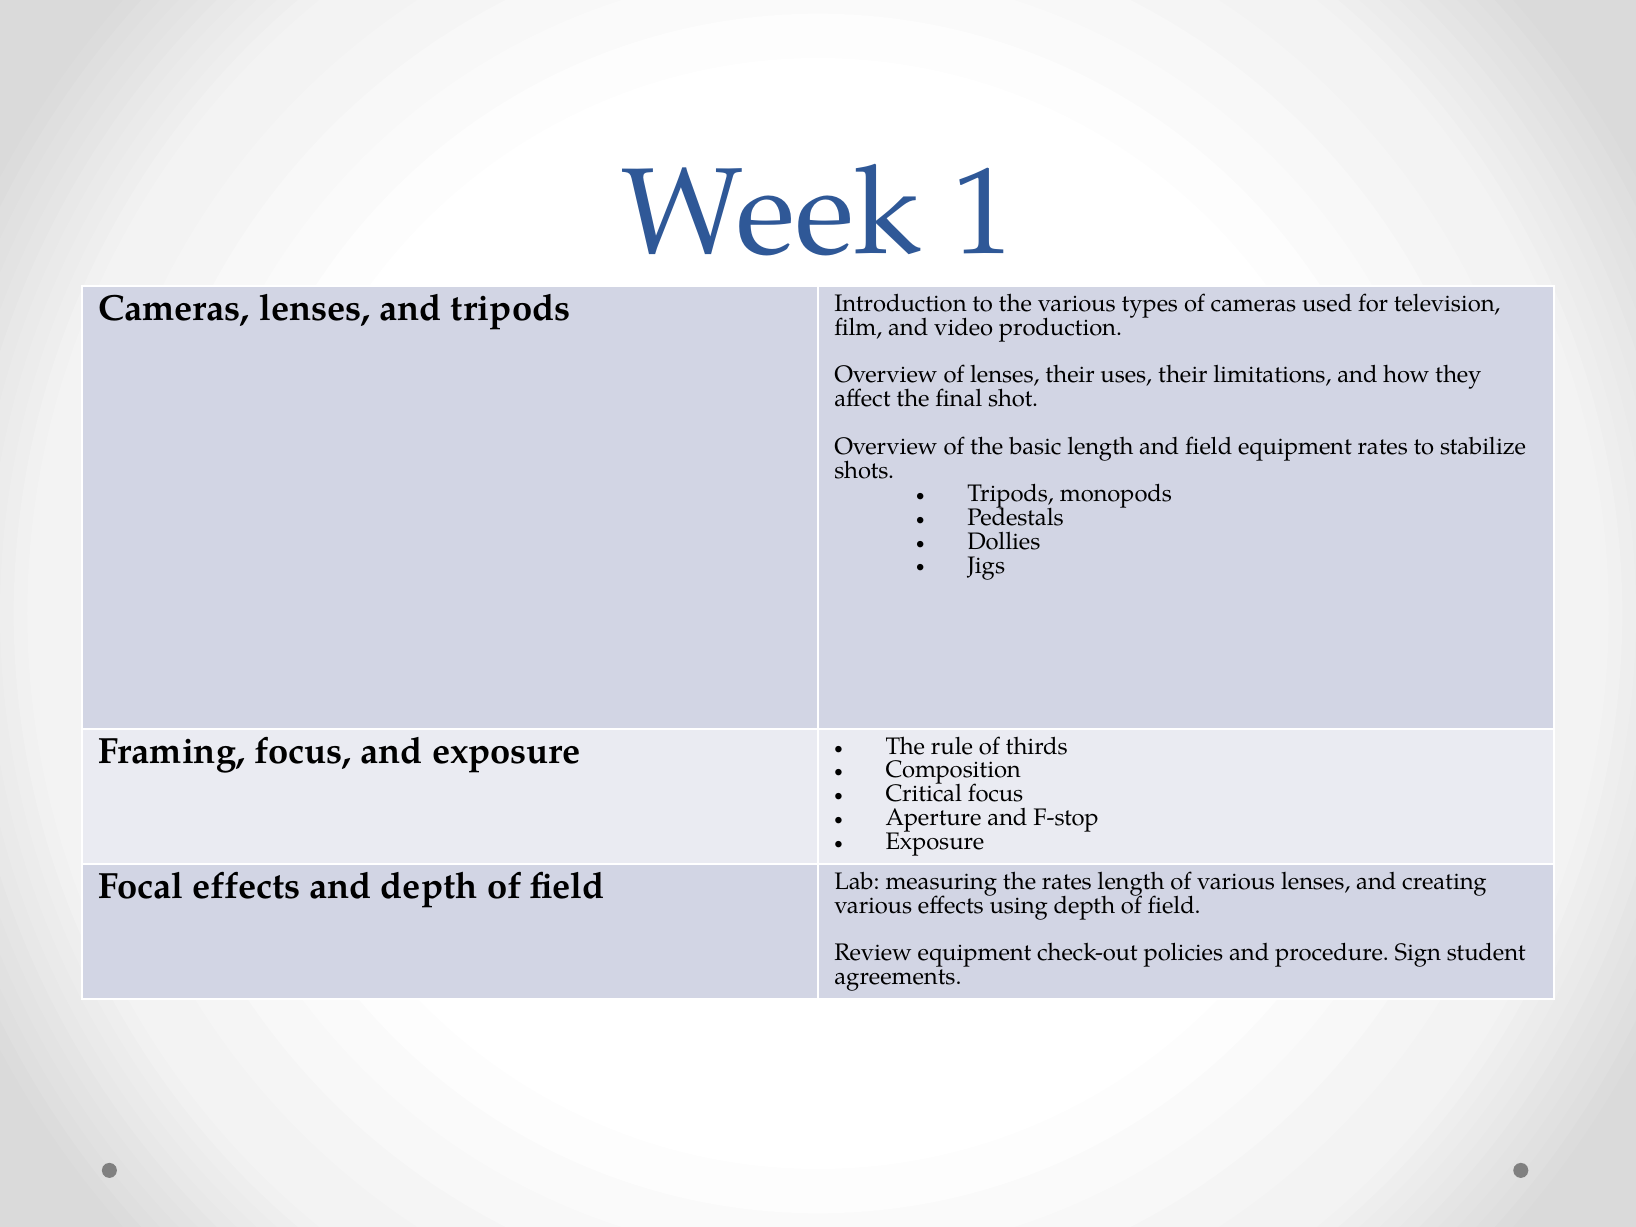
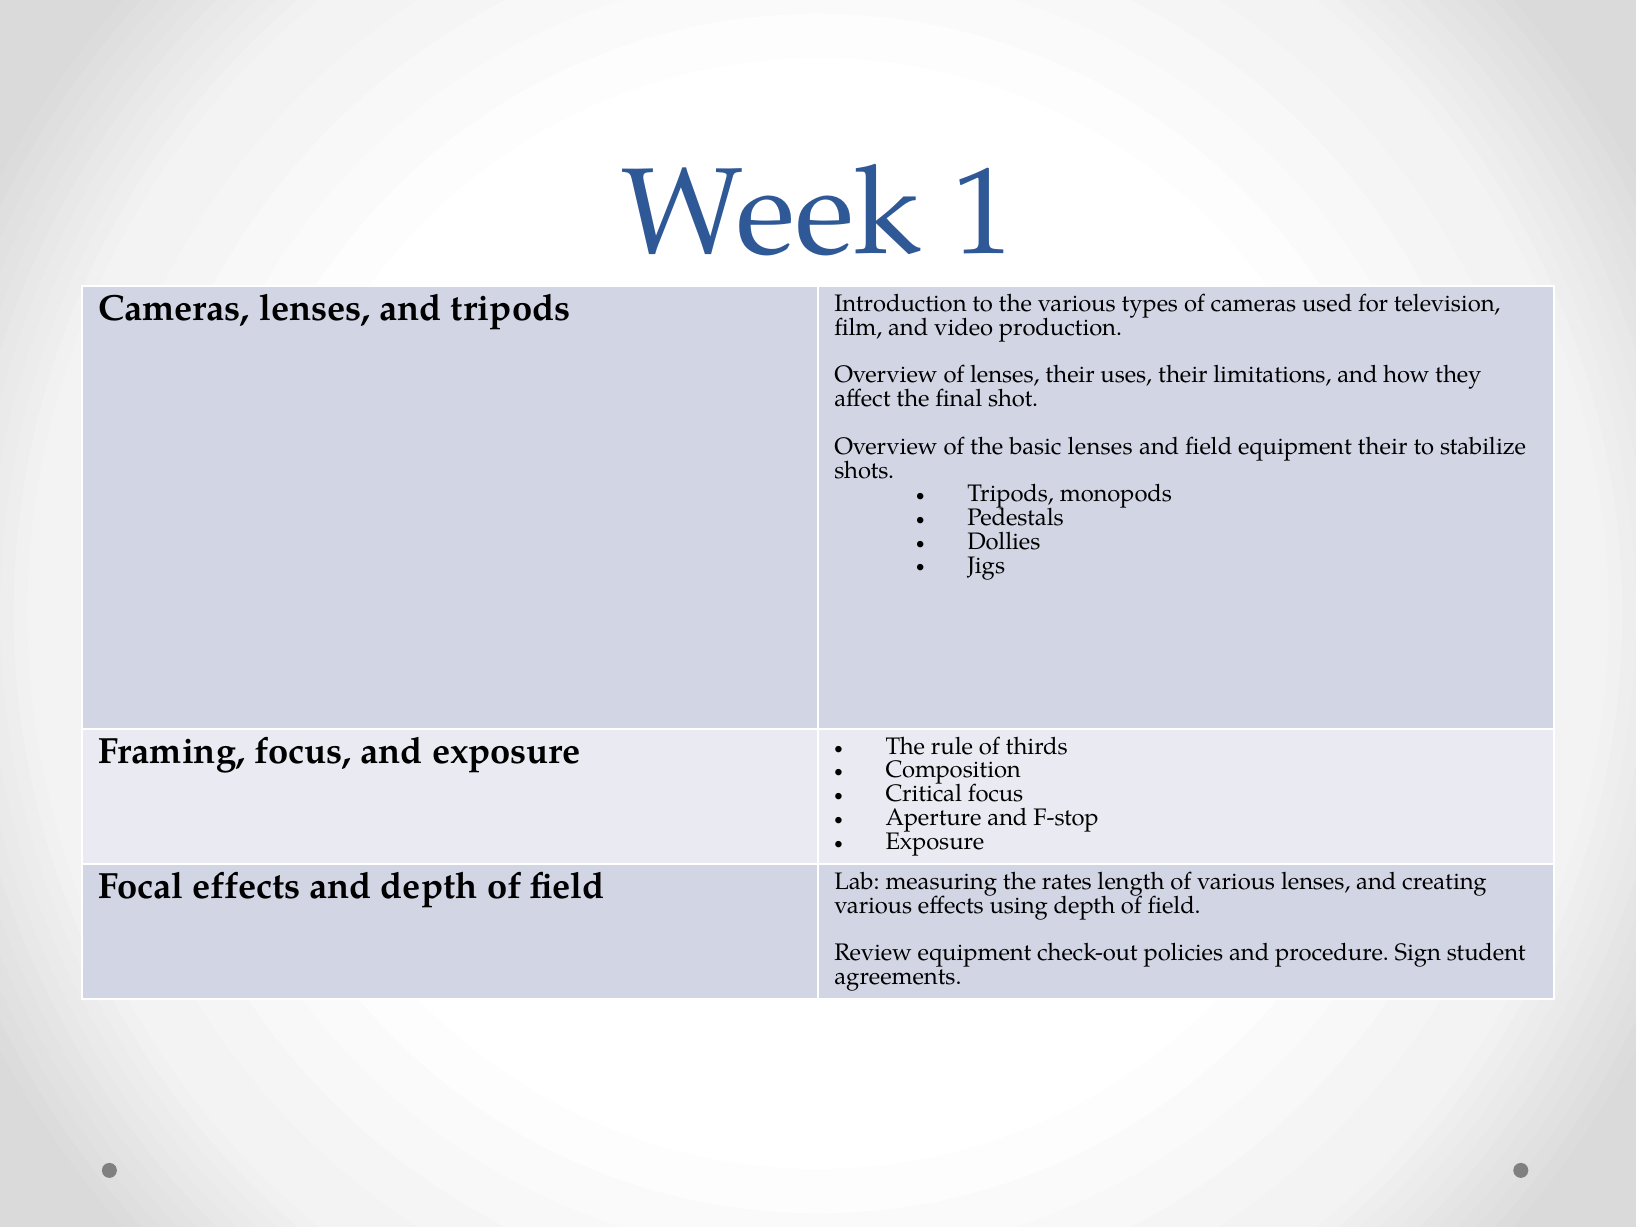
basic length: length -> lenses (1100, 446)
equipment rates: rates -> their (1383, 446)
